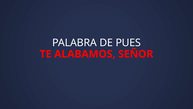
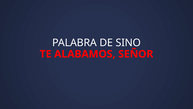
PUES: PUES -> SINO (128, 43)
